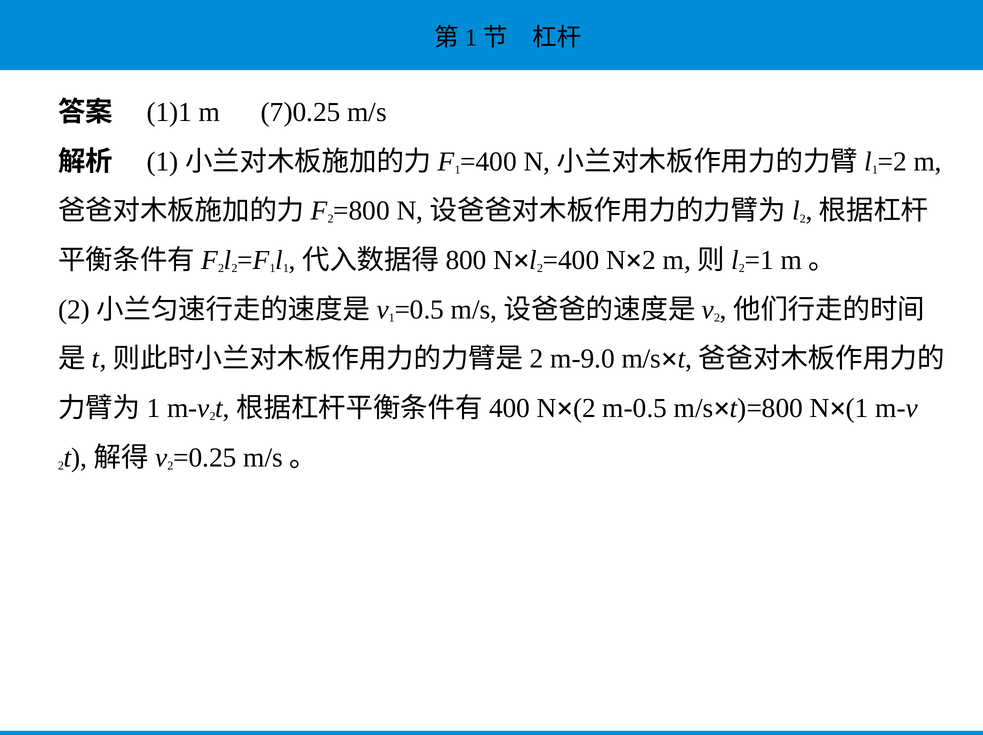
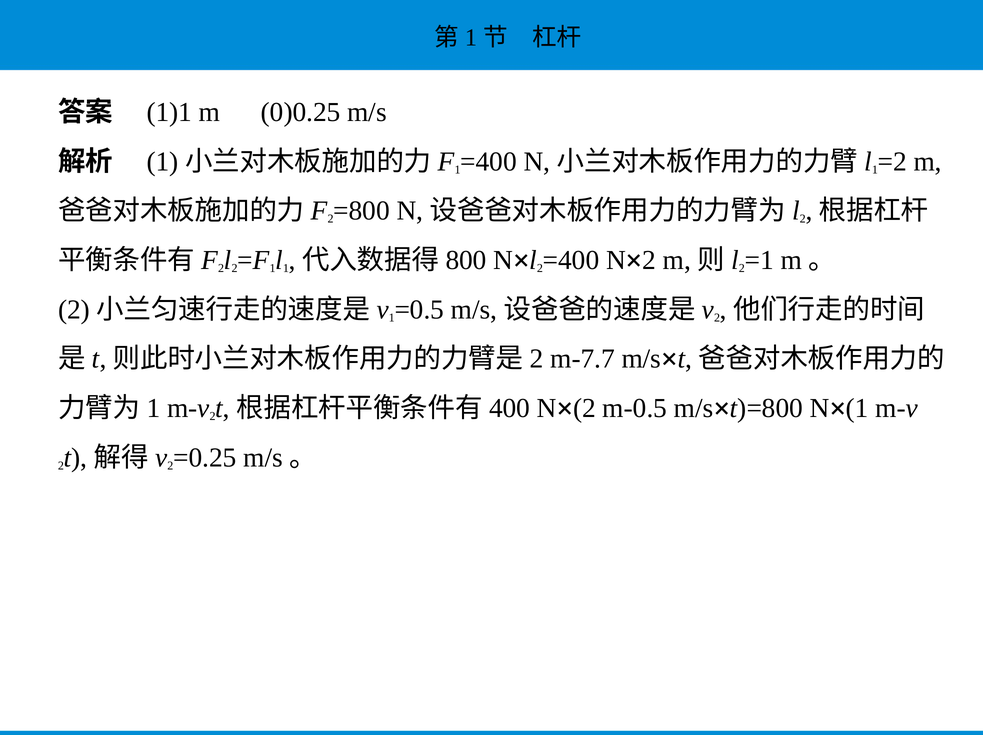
7)0.25: 7)0.25 -> 0)0.25 (301, 112)
m-9.0: m-9.0 -> m-7.7 (583, 359)
